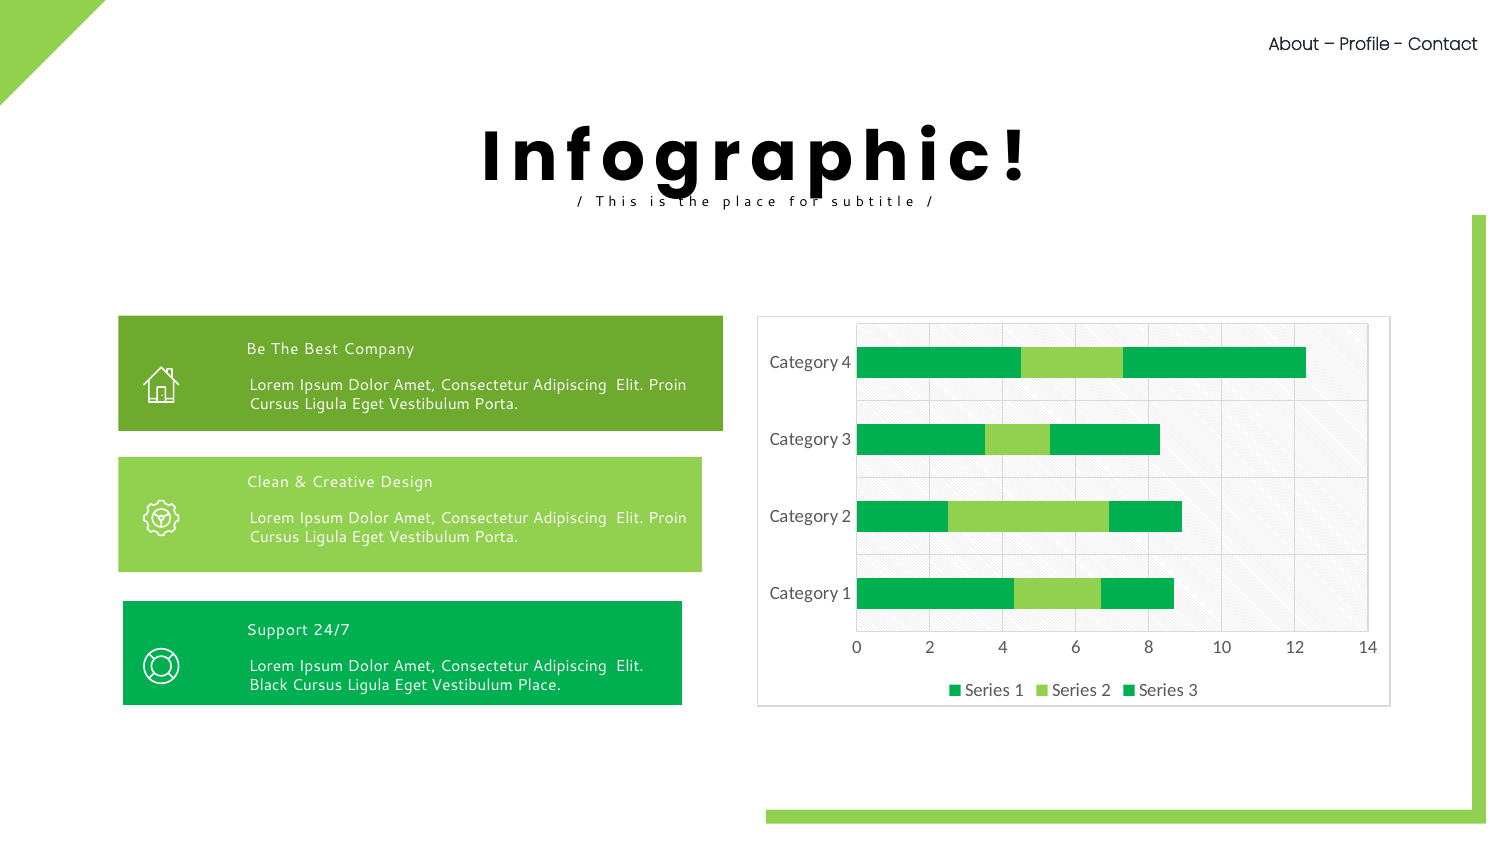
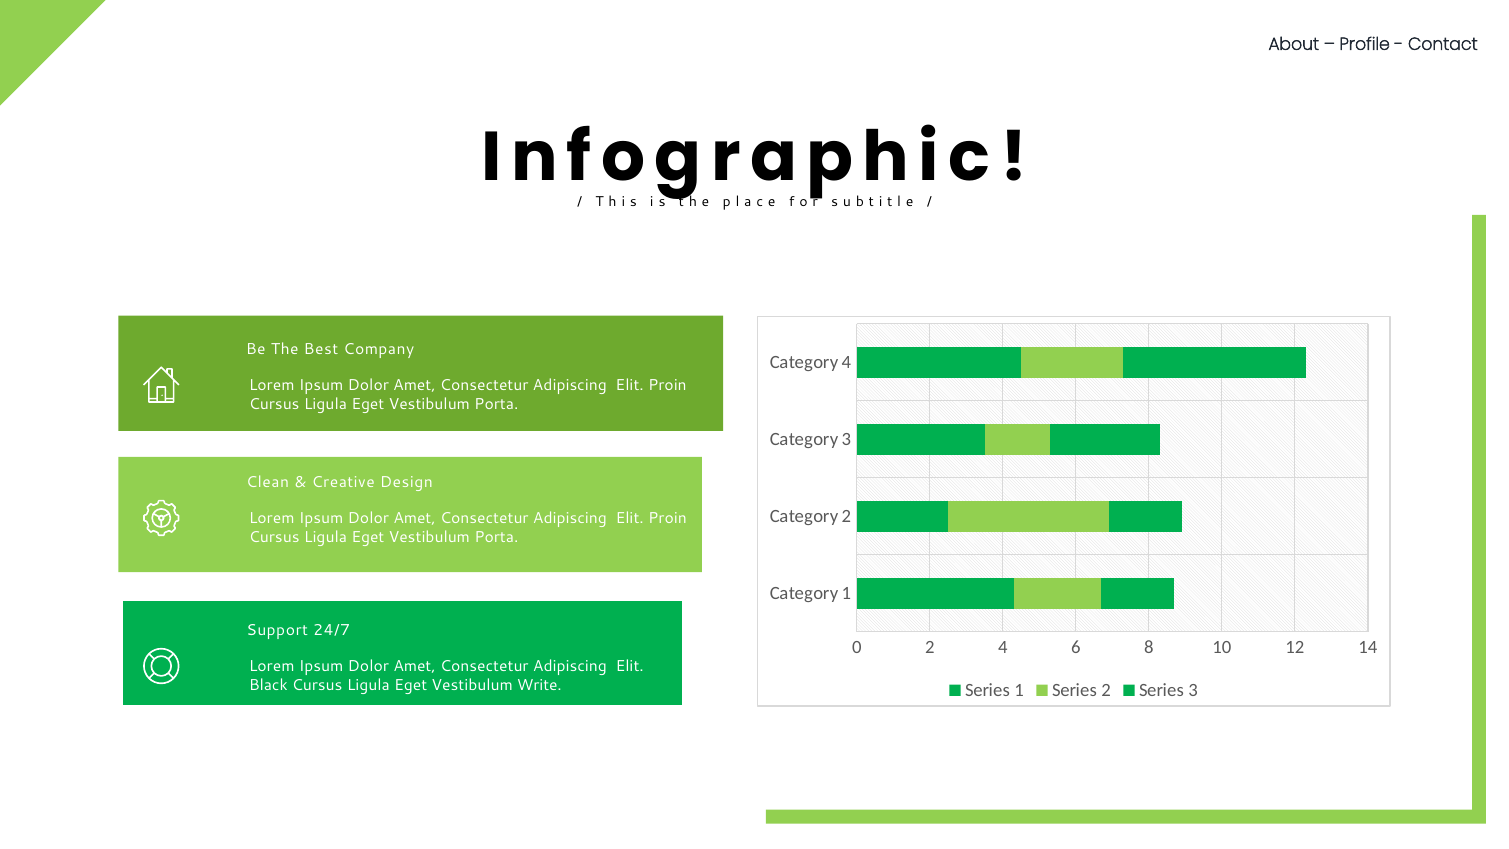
Place: Place -> Write (539, 685)
